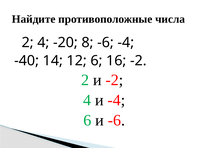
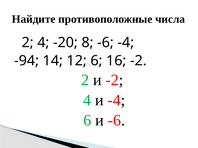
-40: -40 -> -94 (27, 61)
